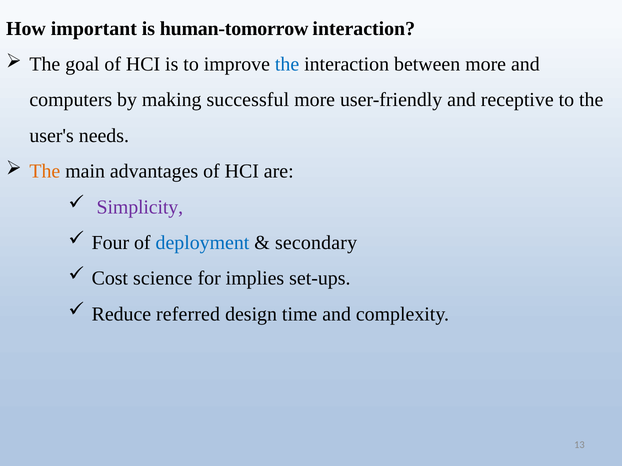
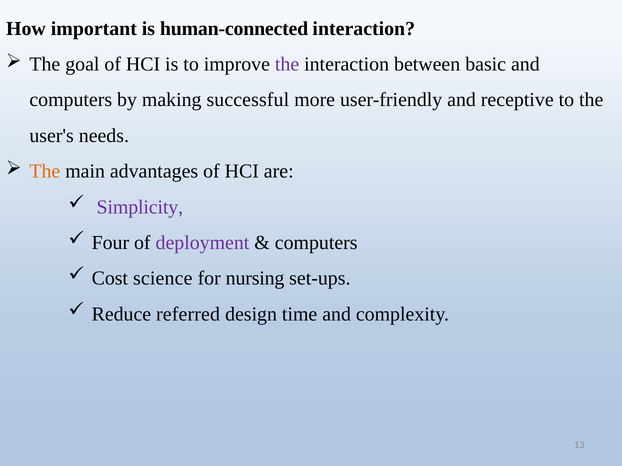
human-tomorrow: human-tomorrow -> human-connected (234, 29)
the colour: blue -> purple (287, 64)
between more: more -> basic (486, 64)
deployment colour: blue -> purple (202, 243)
secondary: secondary -> computers (316, 243)
implies: implies -> nursing (255, 279)
